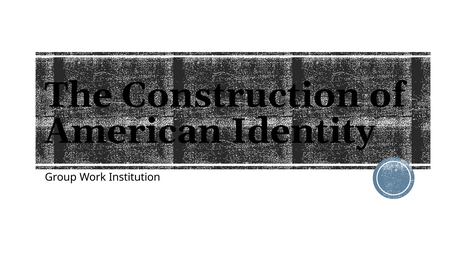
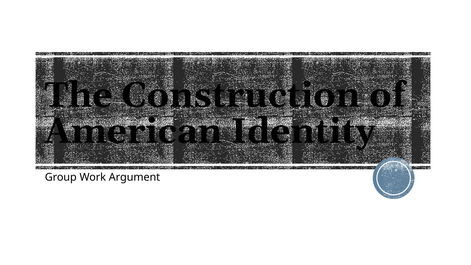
Institution: Institution -> Argument (134, 177)
